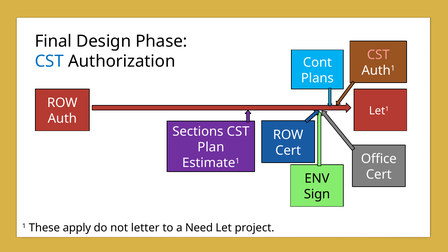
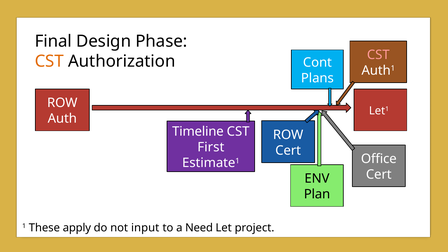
CST colour: blue -> orange (49, 61)
Sections: Sections -> Timeline (198, 132)
Plan: Plan -> First (211, 147)
Sign: Sign -> Plan (317, 194)
letter: letter -> input (145, 228)
